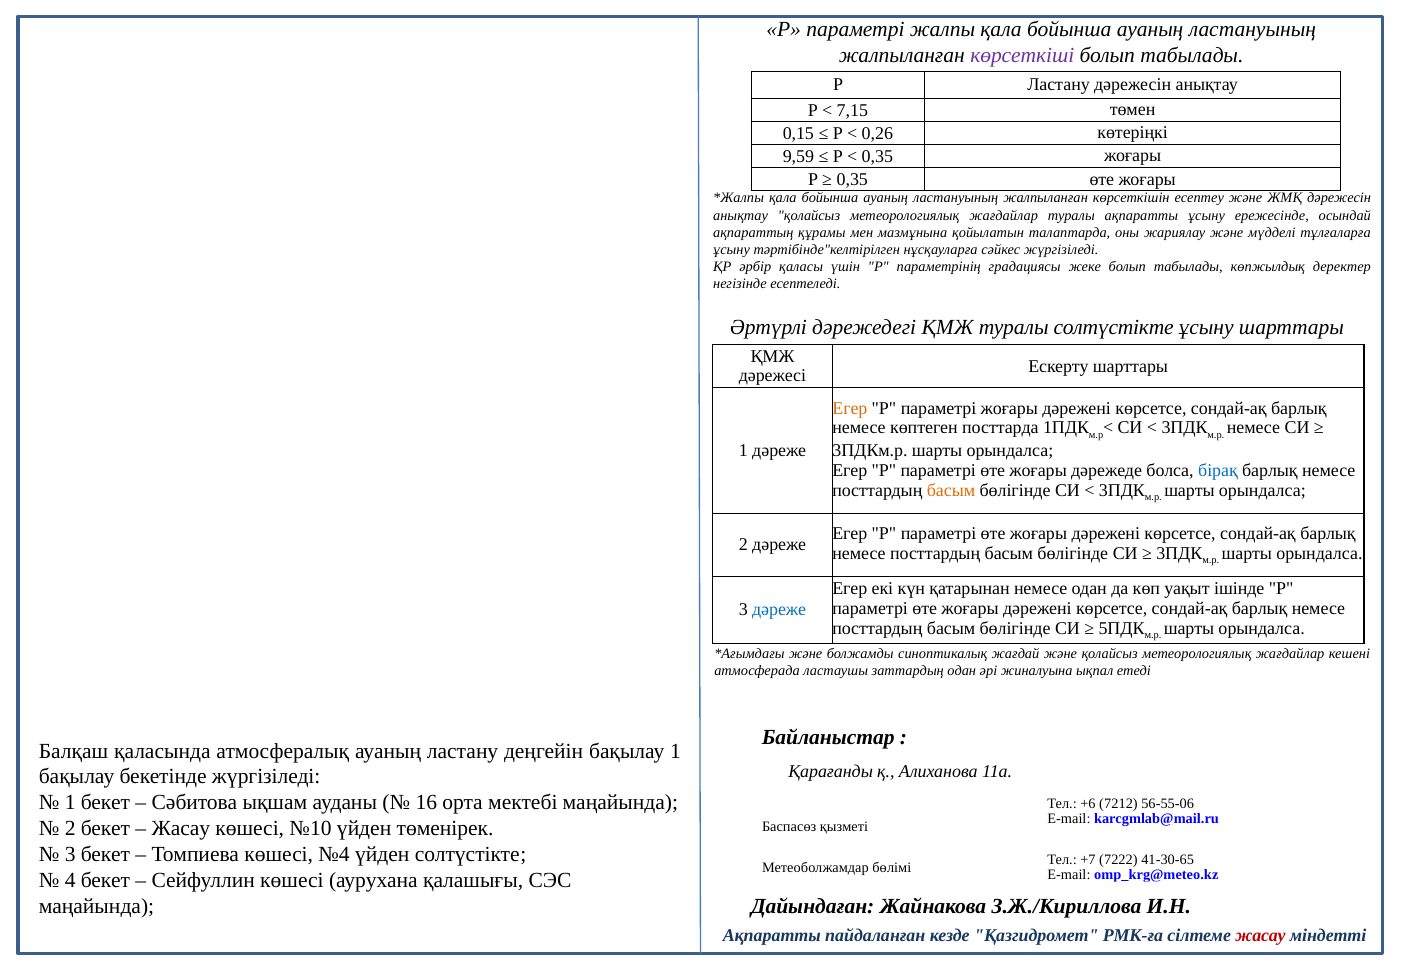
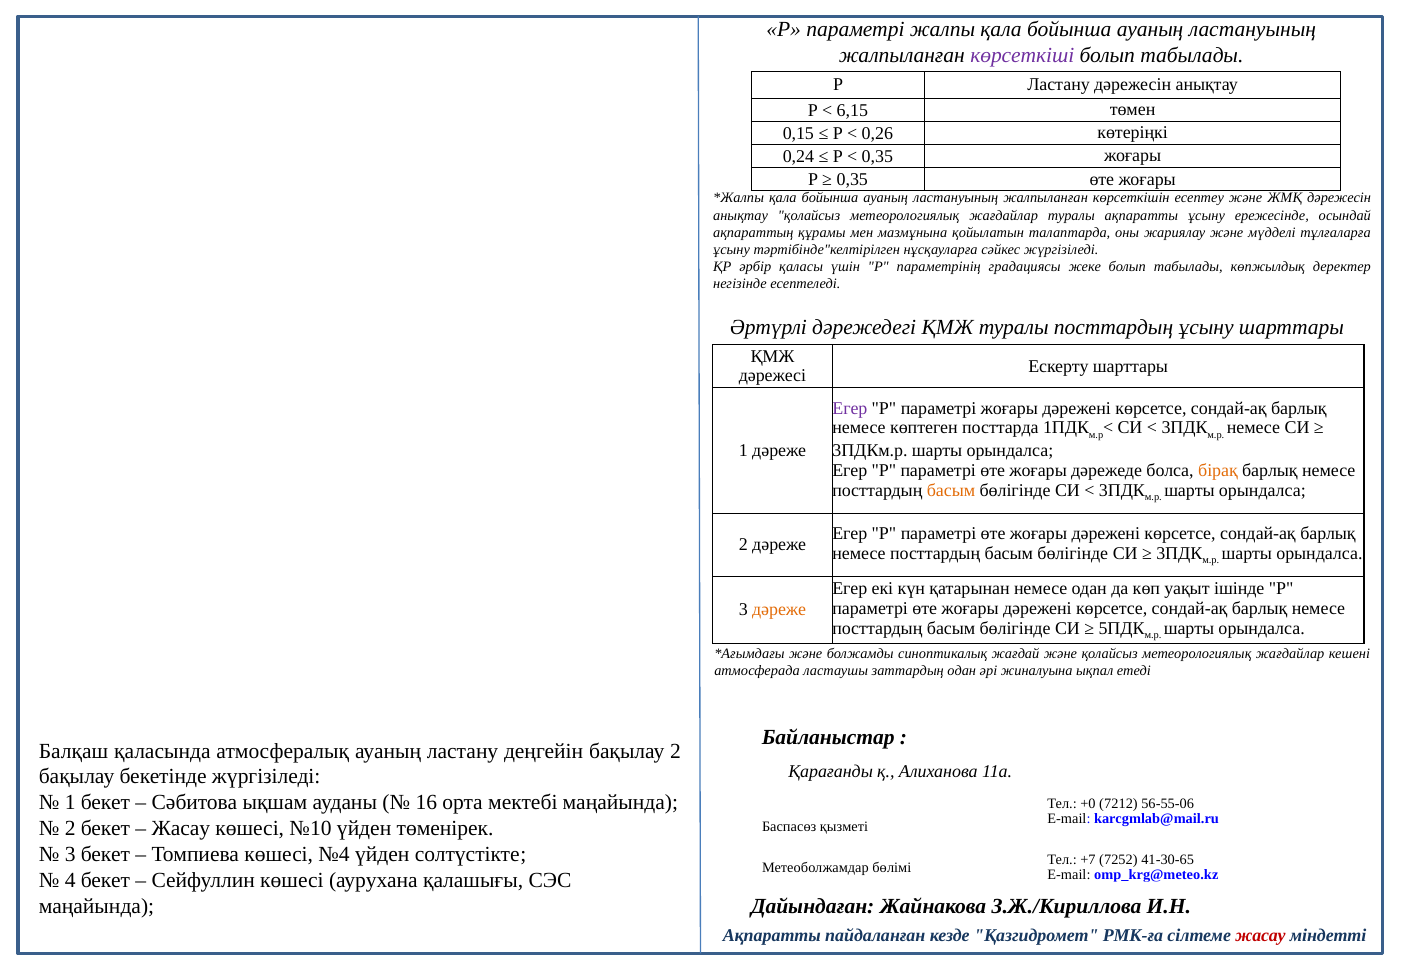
7,15: 7,15 -> 6,15 (852, 111)
9,59: 9,59 -> 0,24 (798, 157)
туралы солтүстікте: солтүстікте -> посттардың (1114, 327)
Егер colour: orange -> purple (850, 408)
бірақ colour: blue -> orange (1218, 470)
дәреже colour: blue -> orange (779, 610)
бақылау 1: 1 -> 2 (676, 751)
+6: +6 -> +0 (1088, 803)
7222: 7222 -> 7252 (1118, 859)
